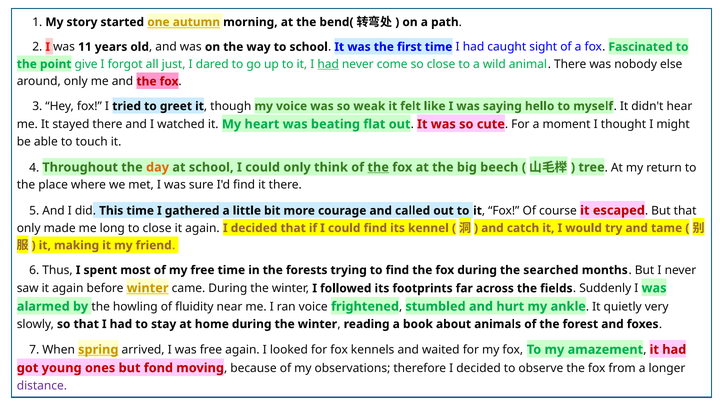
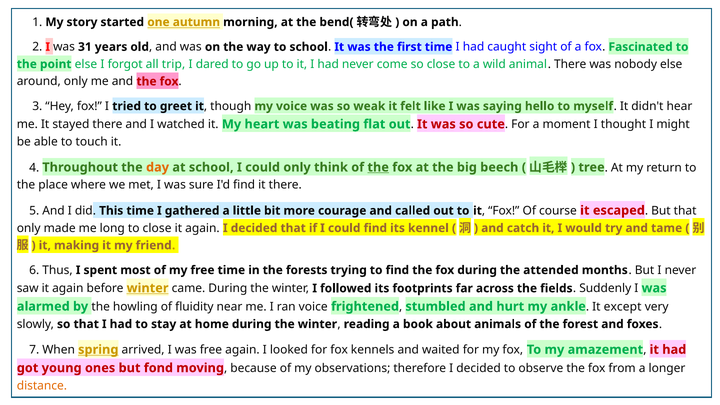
11: 11 -> 31 (85, 47)
point give: give -> else (86, 64)
just: just -> trip (174, 64)
had underline: present -> none (328, 64)
searched: searched -> attended (551, 270)
quietly: quietly -> except (623, 307)
distance colour: purple -> orange (42, 386)
